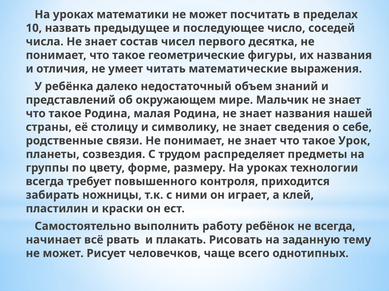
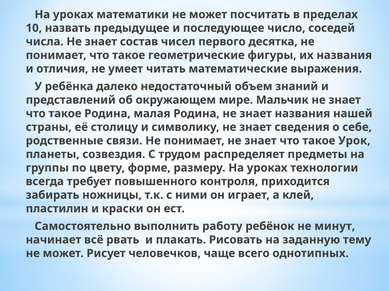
не всегда: всегда -> минут (335, 227)
